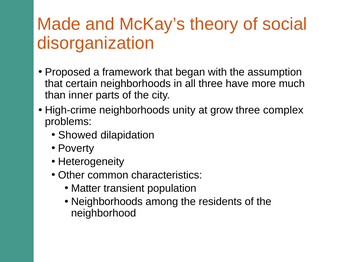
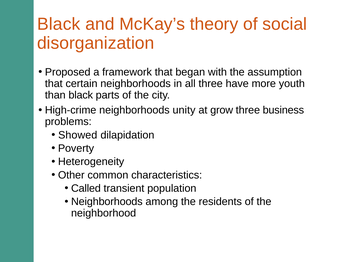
Made: Made -> Black (59, 24)
much: much -> youth (292, 83)
than inner: inner -> black (81, 95)
complex: complex -> business (283, 110)
Matter: Matter -> Called (86, 188)
